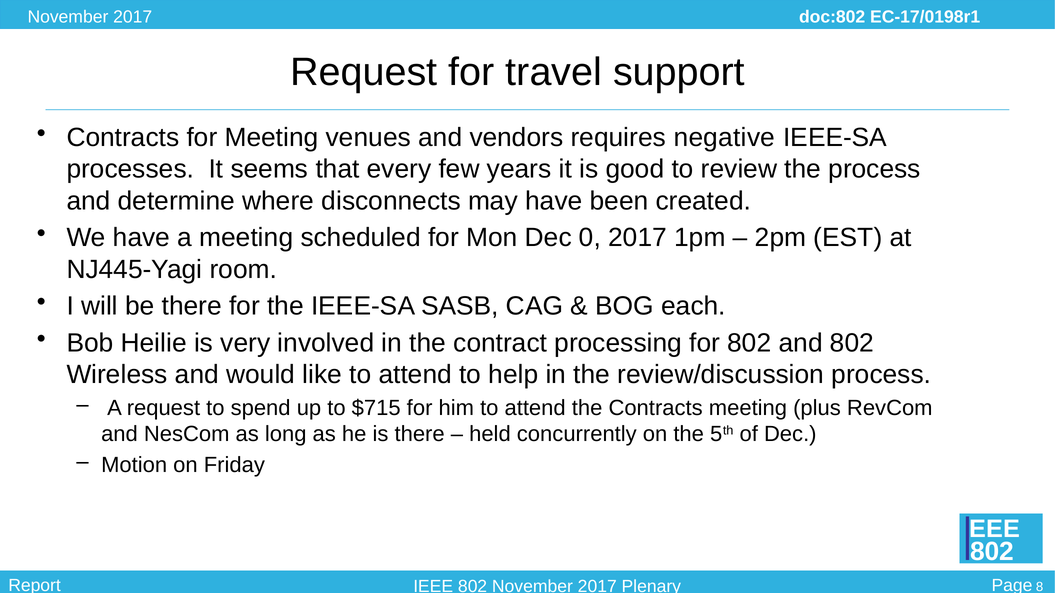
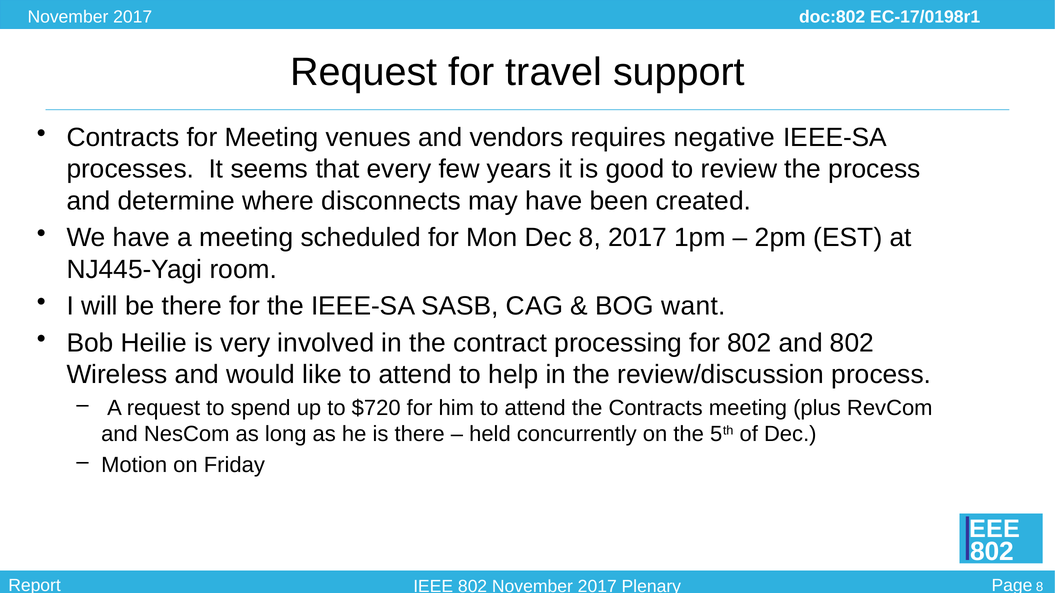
Dec 0: 0 -> 8 (590, 238)
each: each -> want (693, 306)
$715: $715 -> $720 (376, 408)
